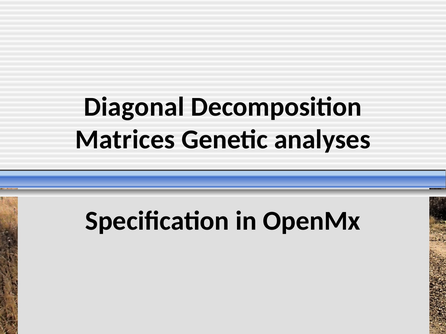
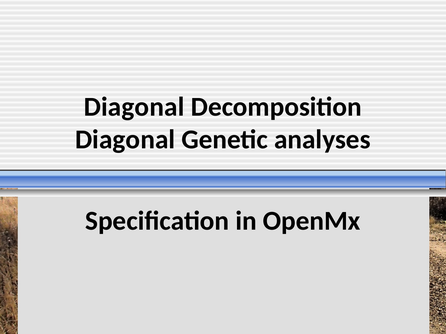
Matrices: Matrices -> Diagonal (125, 140)
